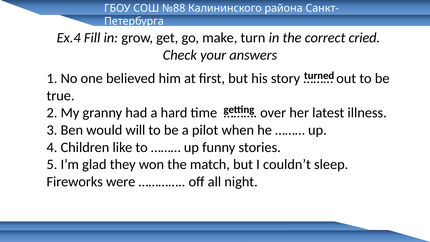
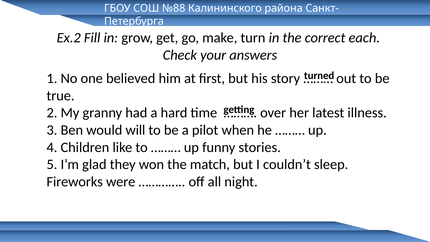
Ex.4: Ex.4 -> Ex.2 (69, 38)
cried: cried -> each (364, 38)
